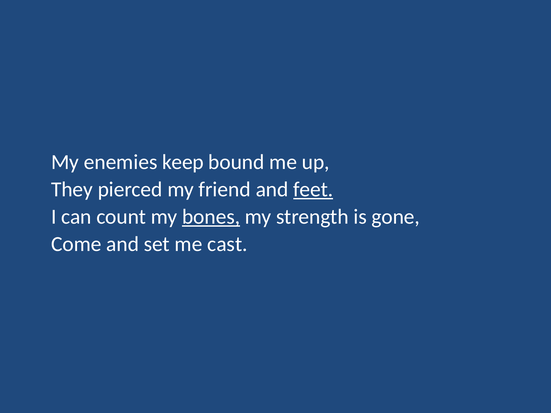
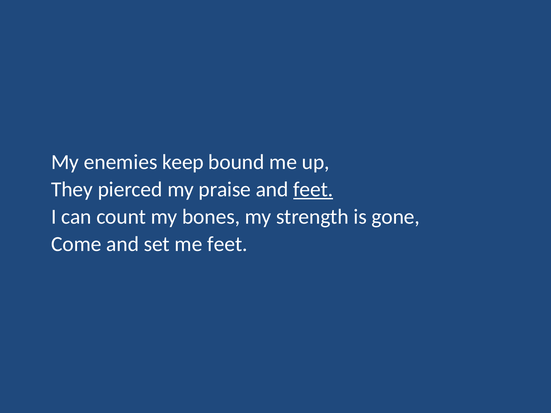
friend: friend -> praise (225, 189)
bones underline: present -> none (211, 217)
me cast: cast -> feet (227, 244)
